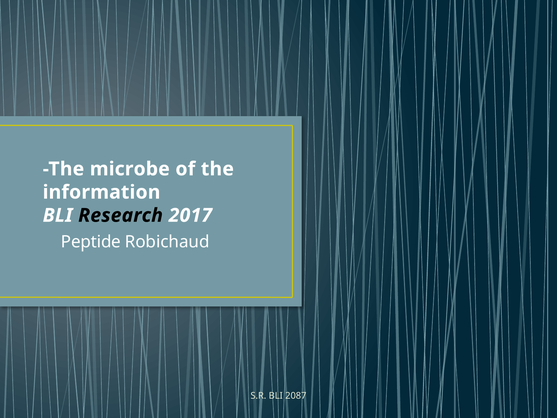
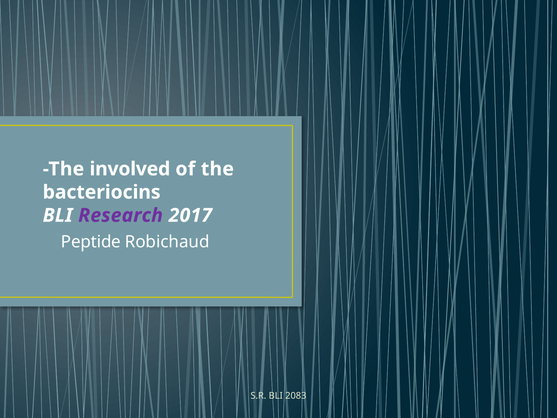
microbe: microbe -> involved (130, 169)
information: information -> bacteriocins (102, 192)
Research colour: black -> purple (121, 215)
2087: 2087 -> 2083 (296, 396)
